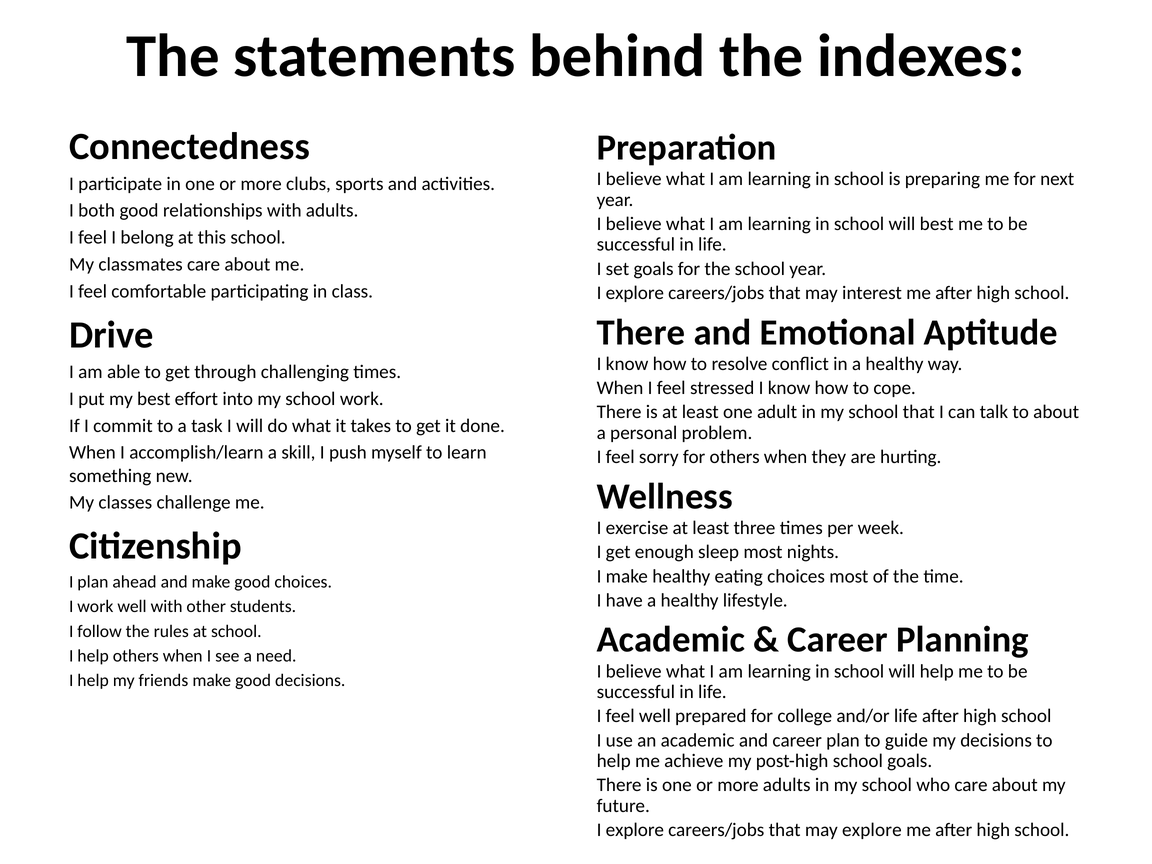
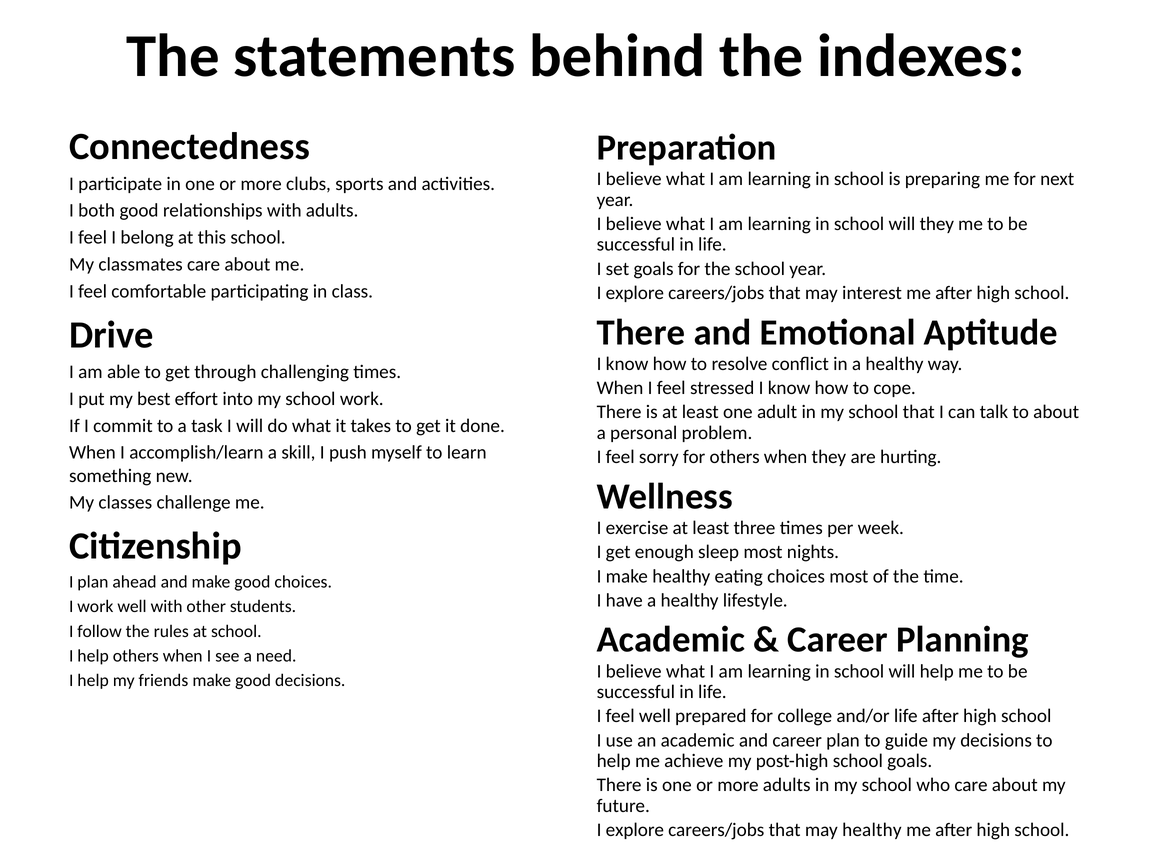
will best: best -> they (937, 224)
may explore: explore -> healthy (872, 830)
